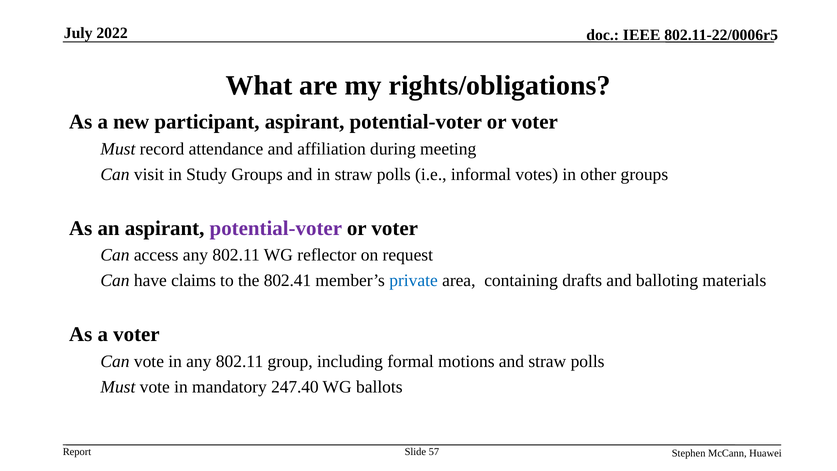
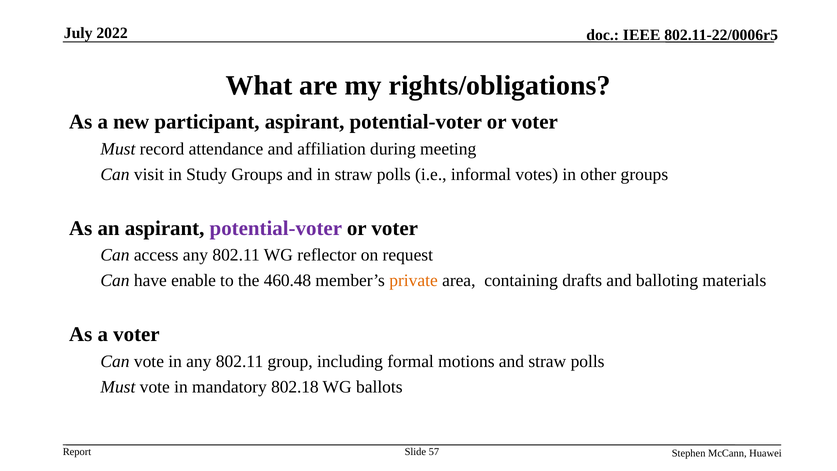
claims: claims -> enable (194, 280)
802.41: 802.41 -> 460.48 (287, 280)
private colour: blue -> orange (414, 280)
247.40: 247.40 -> 802.18 (295, 387)
